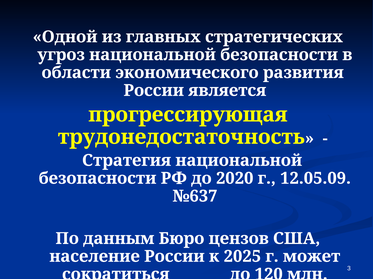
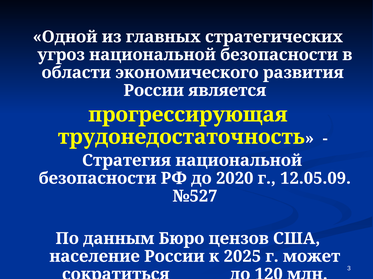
№637: №637 -> №527 (195, 197)
